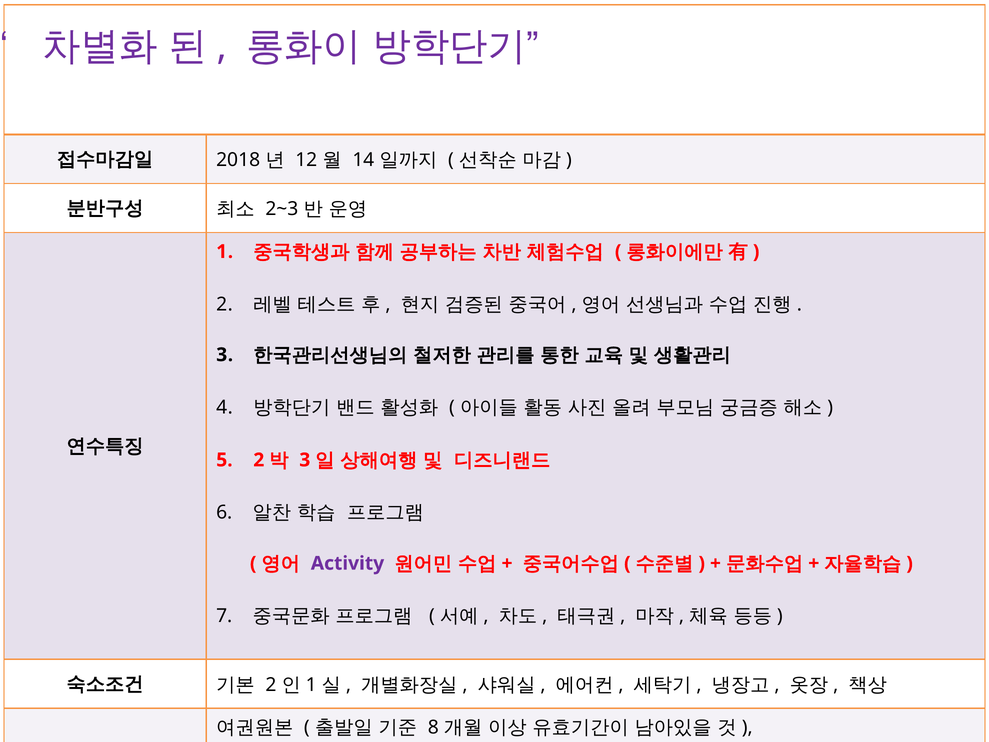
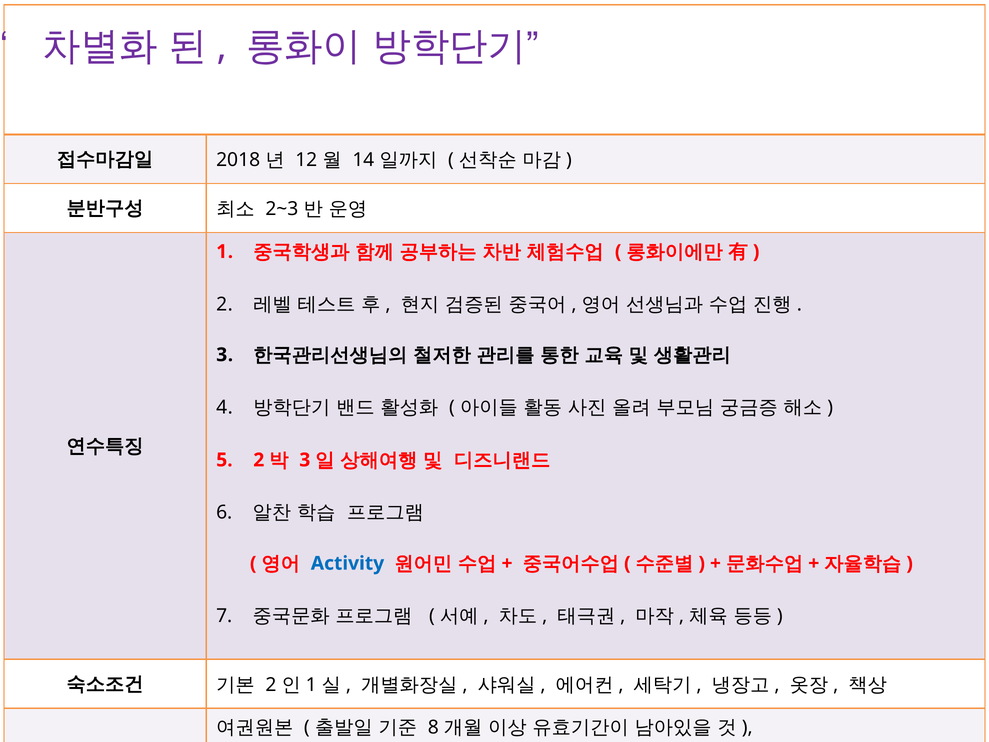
Activity colour: purple -> blue (347, 563)
